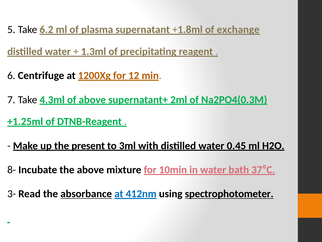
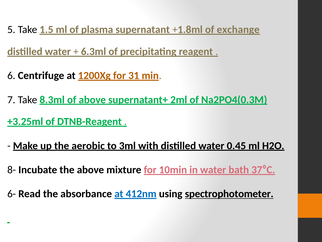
6.2: 6.2 -> 1.5 (46, 30)
1.3ml: 1.3ml -> 6.3ml (94, 51)
12: 12 -> 31 (134, 75)
4.3ml: 4.3ml -> 8.3ml (52, 99)
+1.25ml: +1.25ml -> +3.25ml (25, 121)
present: present -> aerobic (88, 145)
3-: 3- -> 6- (12, 193)
absorbance underline: present -> none (86, 193)
